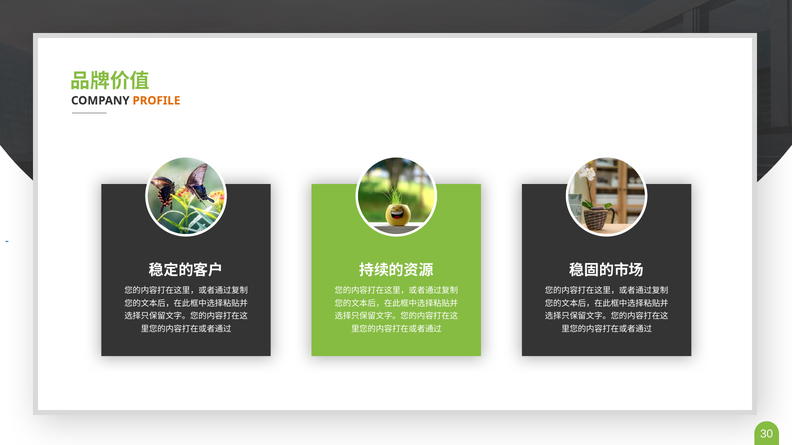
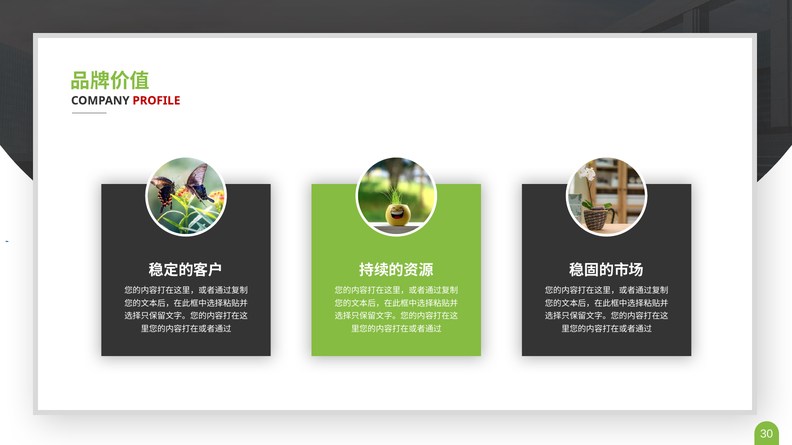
PROFILE colour: orange -> red (156, 101)
